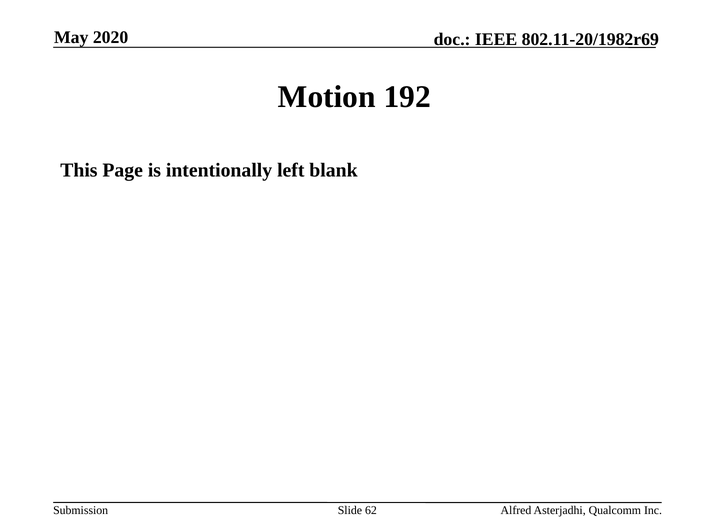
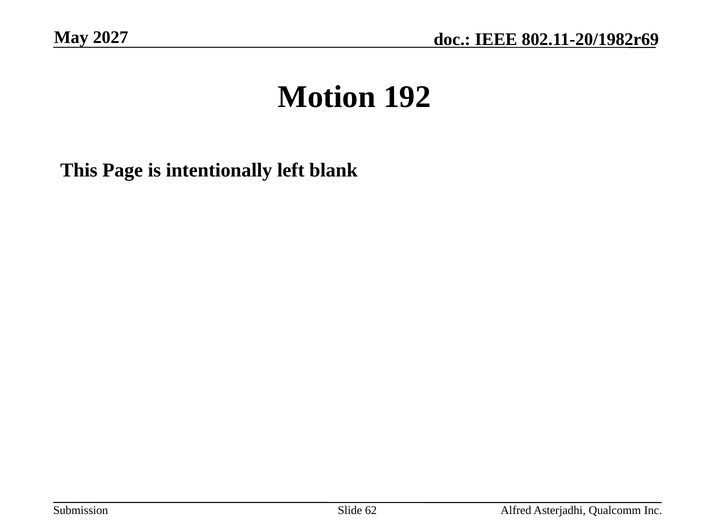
2020: 2020 -> 2027 (111, 38)
